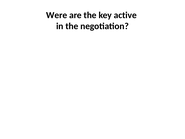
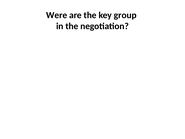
active: active -> group (125, 15)
